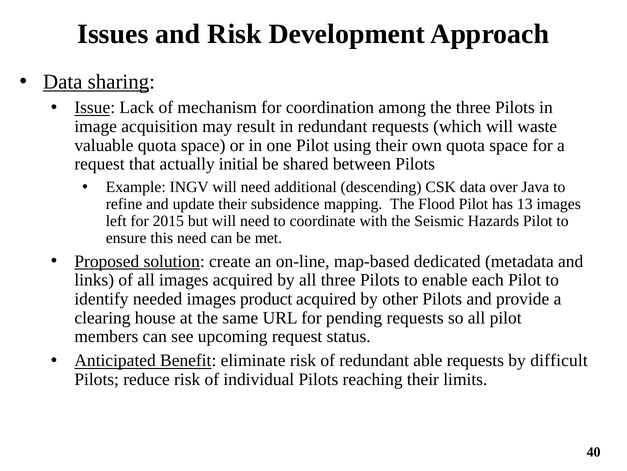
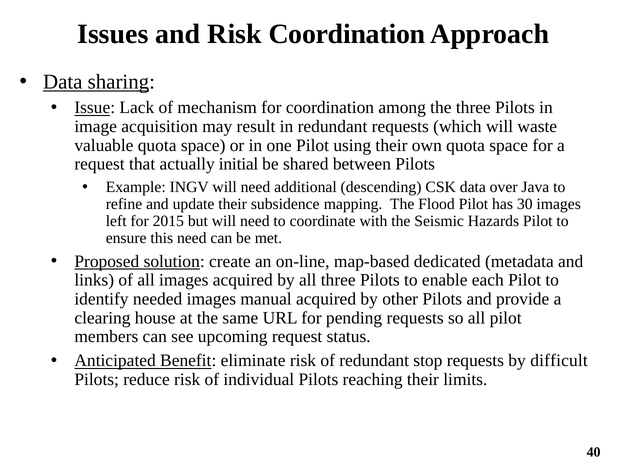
Risk Development: Development -> Coordination (347, 34)
13: 13 -> 30 (525, 204)
product: product -> manual (266, 298)
able: able -> stop (428, 360)
